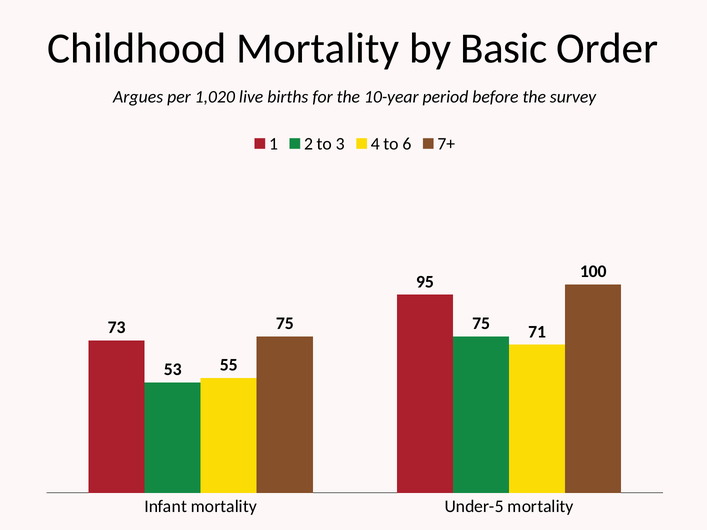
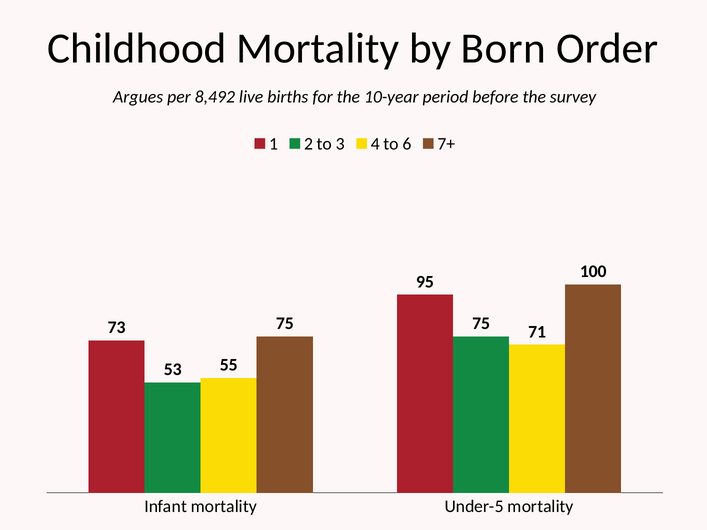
Basic: Basic -> Born (503, 48)
1,020: 1,020 -> 8,492 (215, 97)
